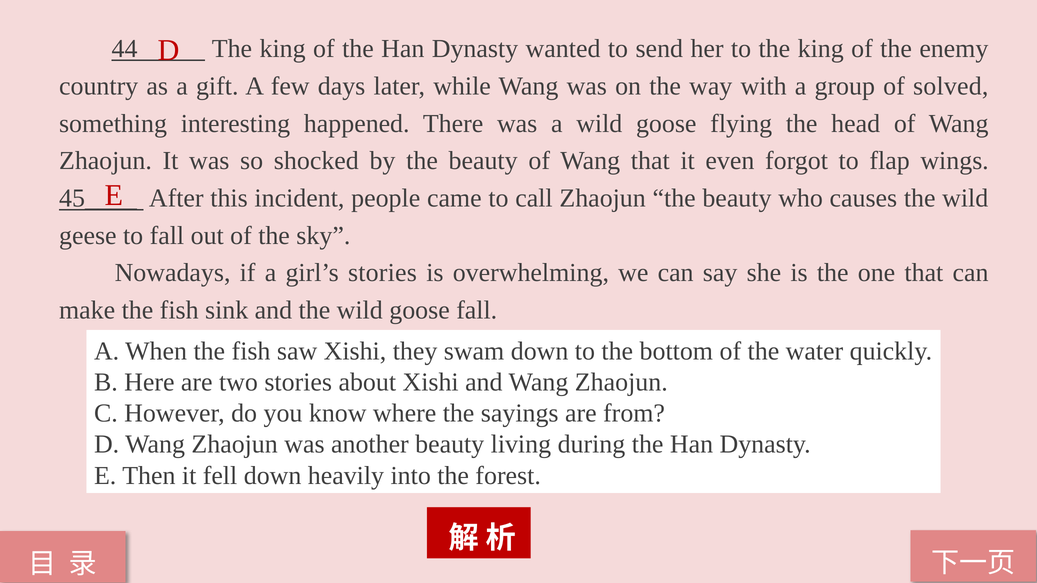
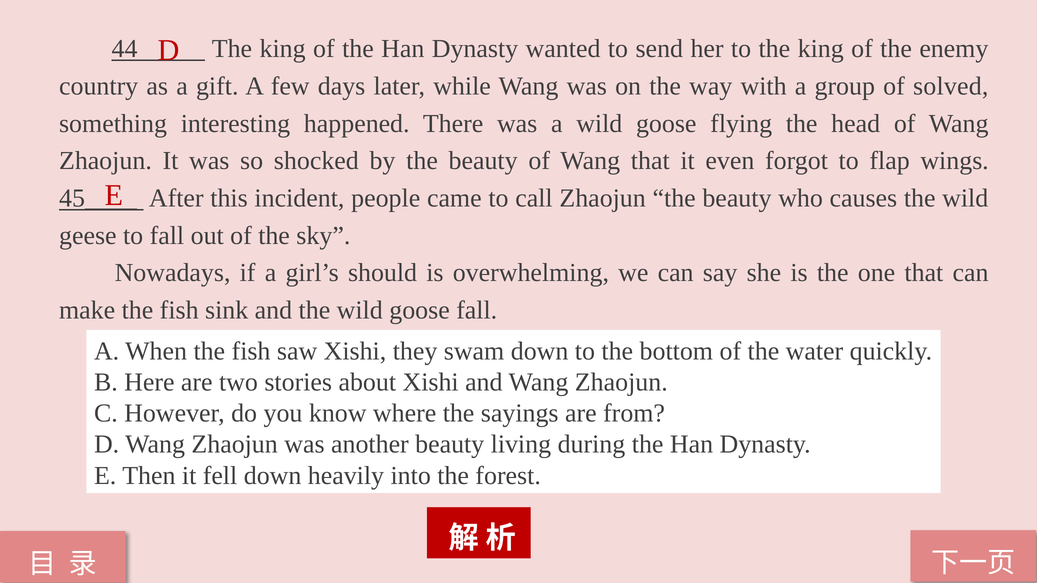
girl’s stories: stories -> should (383, 273)
